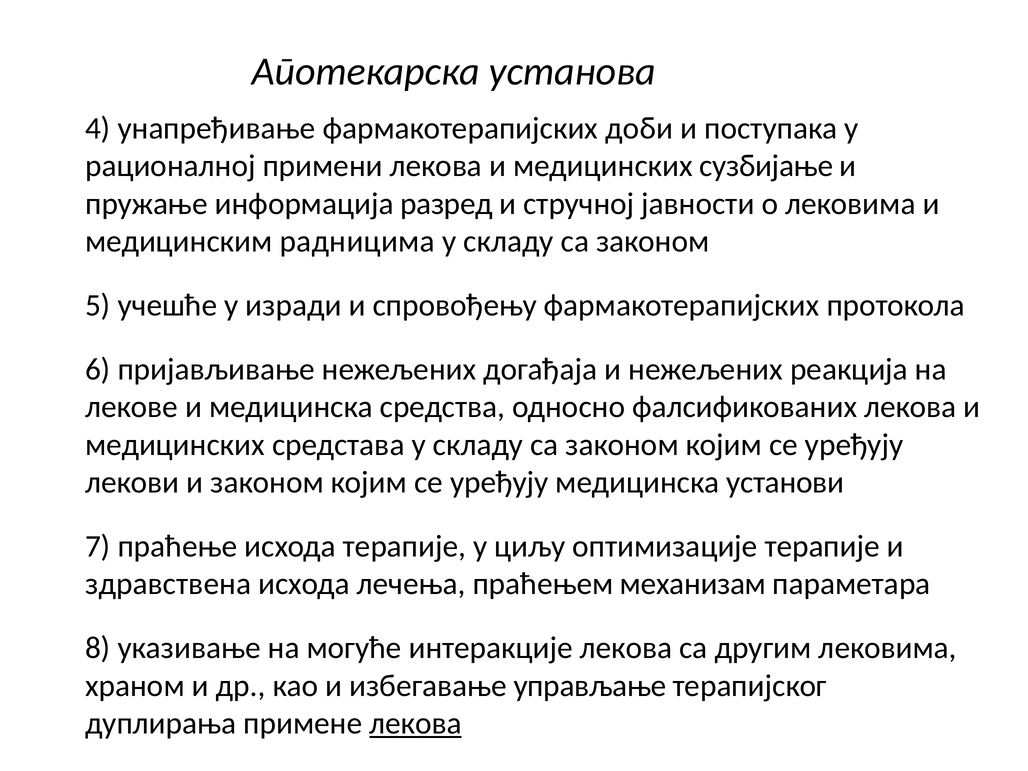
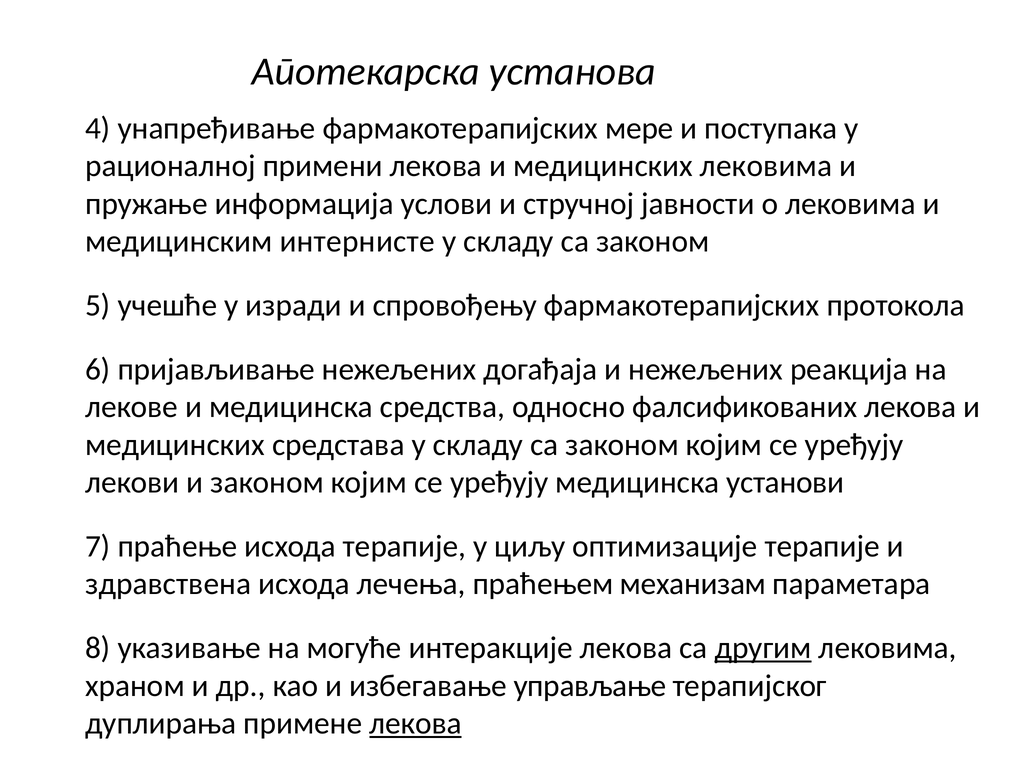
доби: доби -> мере (639, 128)
медицинских сузбијање: сузбијање -> лековима (766, 166)
разред: разред -> услови (446, 204)
радницима: радницима -> интернисте (357, 241)
другим underline: none -> present (763, 648)
